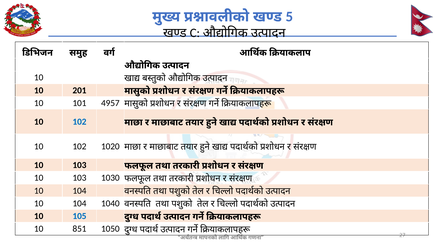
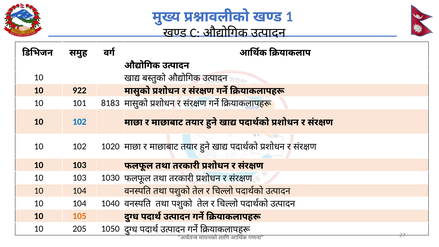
5: 5 -> 1 (289, 17)
201: 201 -> 922 (79, 90)
4957: 4957 -> 8183 (110, 103)
105 colour: blue -> orange (79, 216)
851: 851 -> 205 (79, 229)
